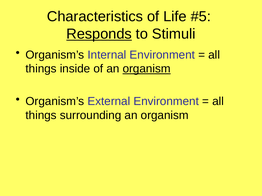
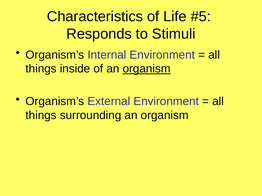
Responds underline: present -> none (99, 34)
